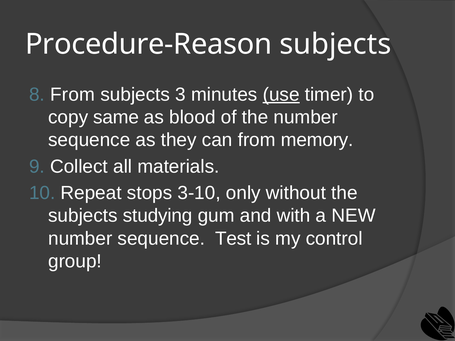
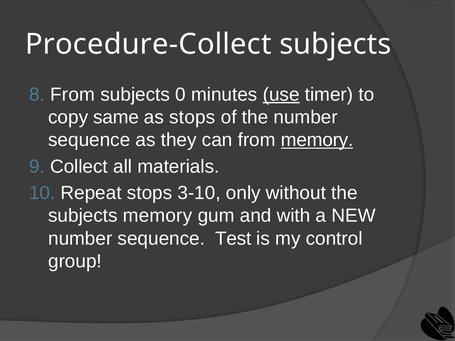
Procedure-Reason: Procedure-Reason -> Procedure-Collect (148, 44)
3: 3 -> 0 (181, 95)
as blood: blood -> stops (192, 117)
memory underline: none -> present (317, 140)
subjects studying: studying -> memory (158, 216)
